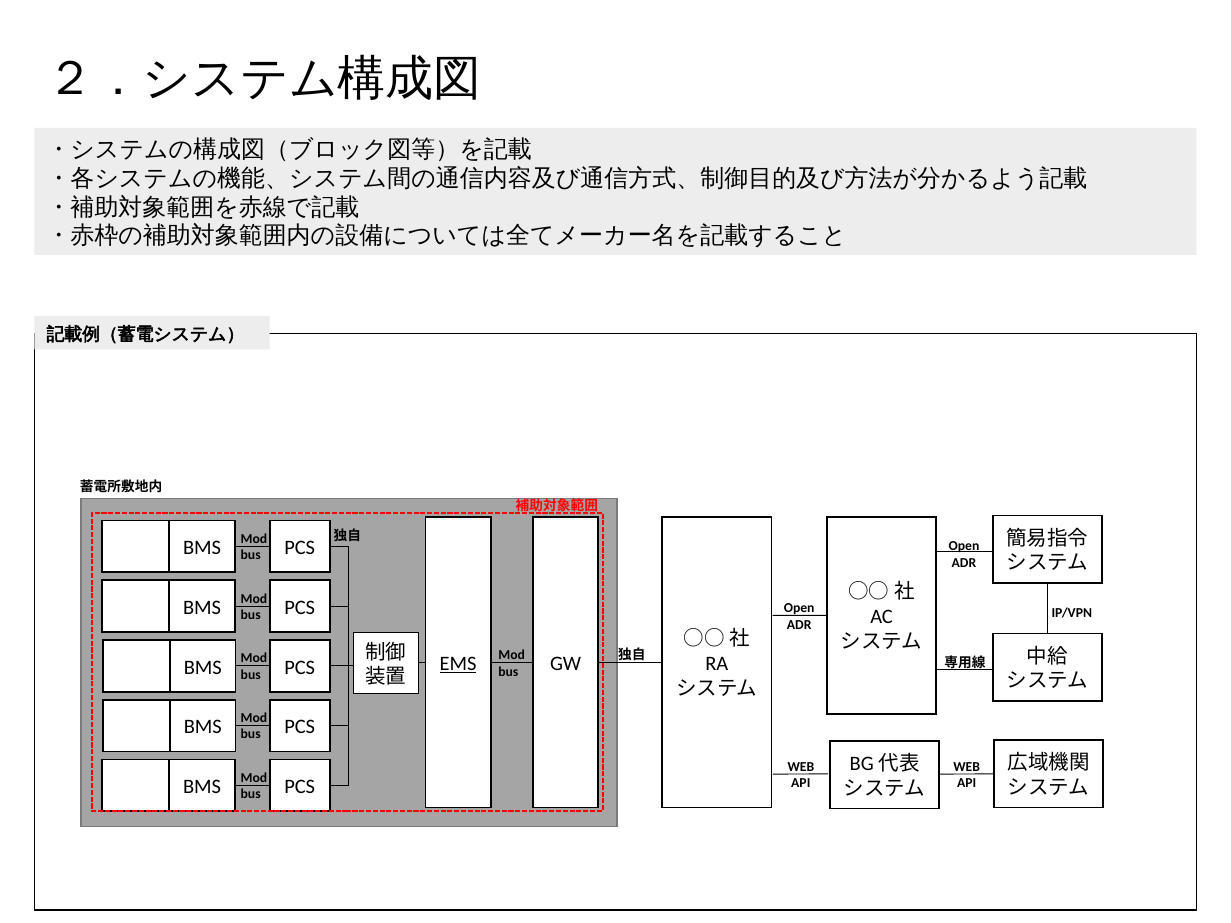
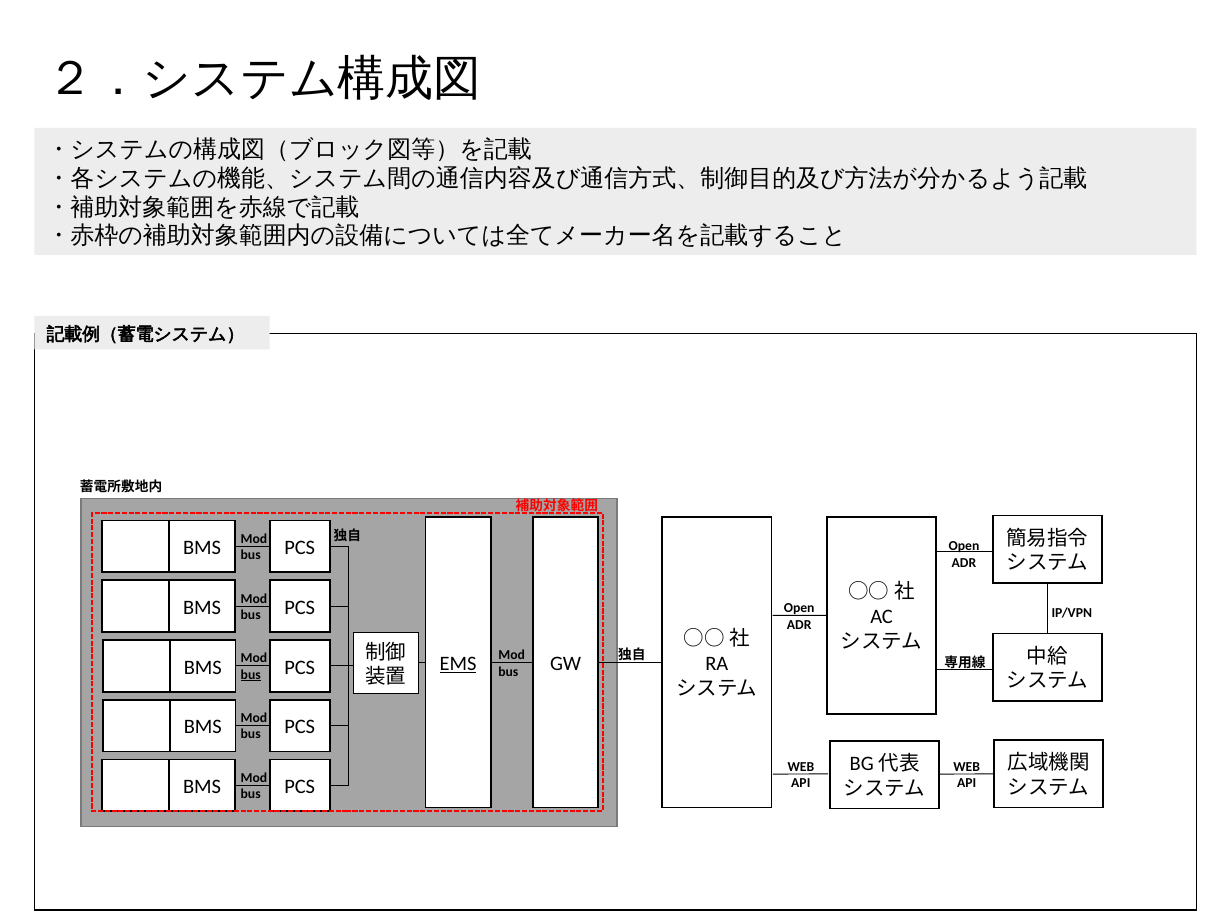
bus underline: none -> present (251, 675)
